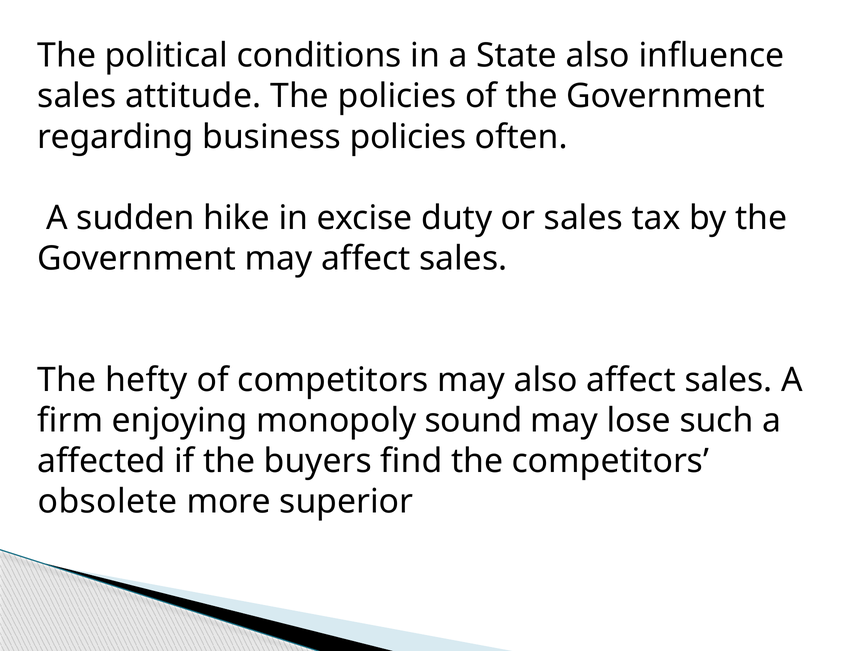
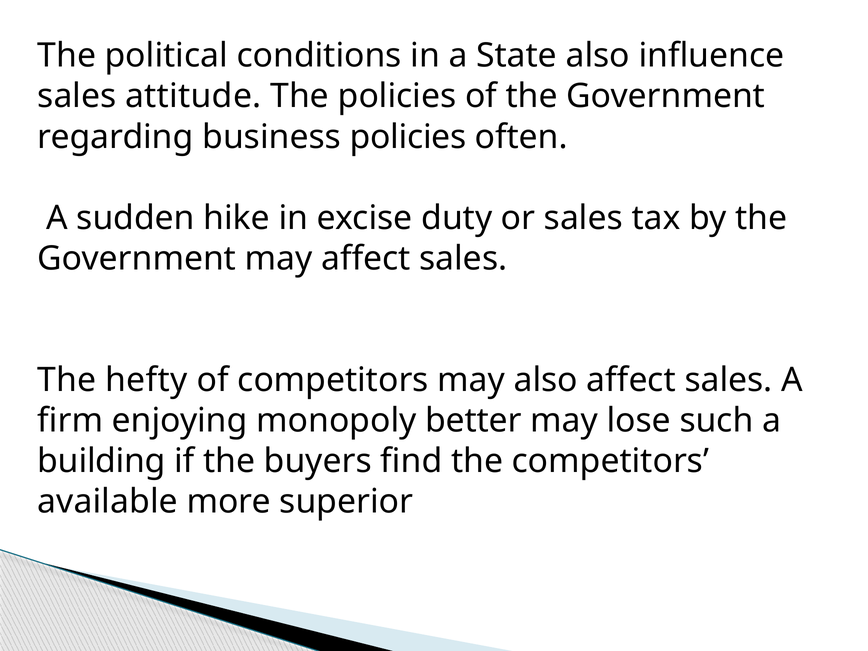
sound: sound -> better (473, 421)
affected: affected -> building (102, 461)
obsolete: obsolete -> available (108, 502)
